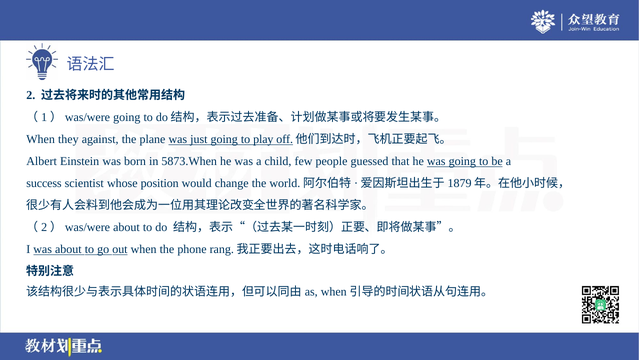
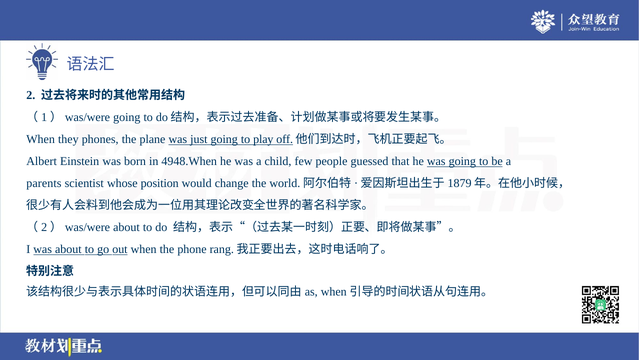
against: against -> phones (100, 139)
5873.When: 5873.When -> 4948.When (189, 161)
success: success -> parents (44, 183)
